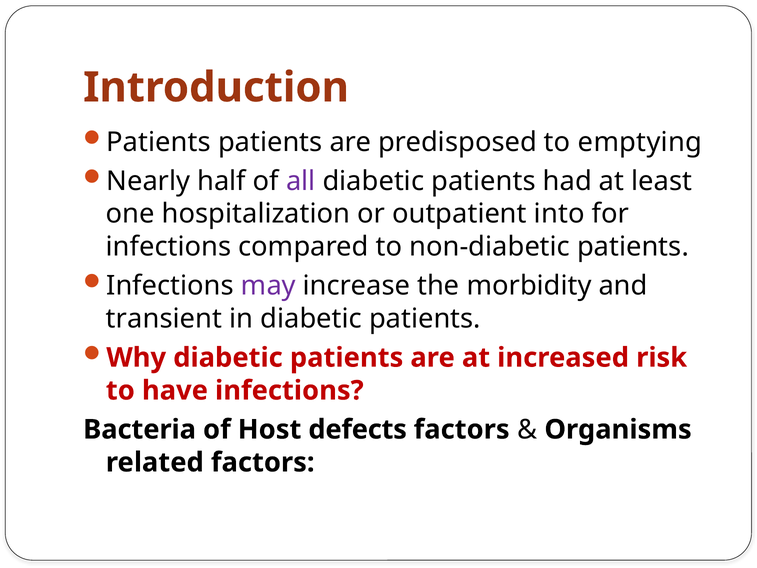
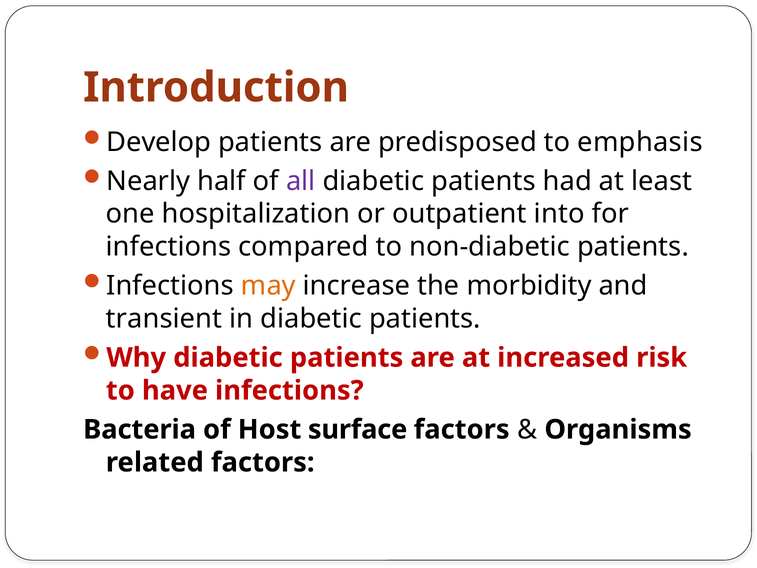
Patients: Patients -> Develop (159, 142)
emptying: emptying -> emphasis (640, 142)
may colour: purple -> orange (268, 286)
defects: defects -> surface (358, 429)
